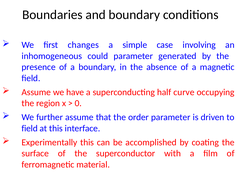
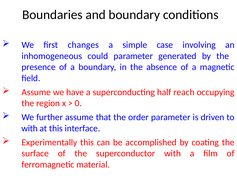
curve: curve -> reach (184, 92)
field: field -> with (30, 128)
